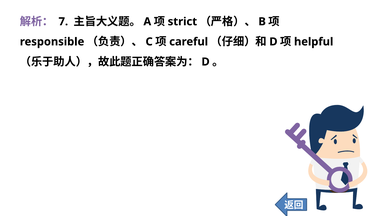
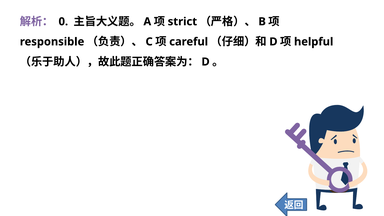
7: 7 -> 0 (63, 22)
